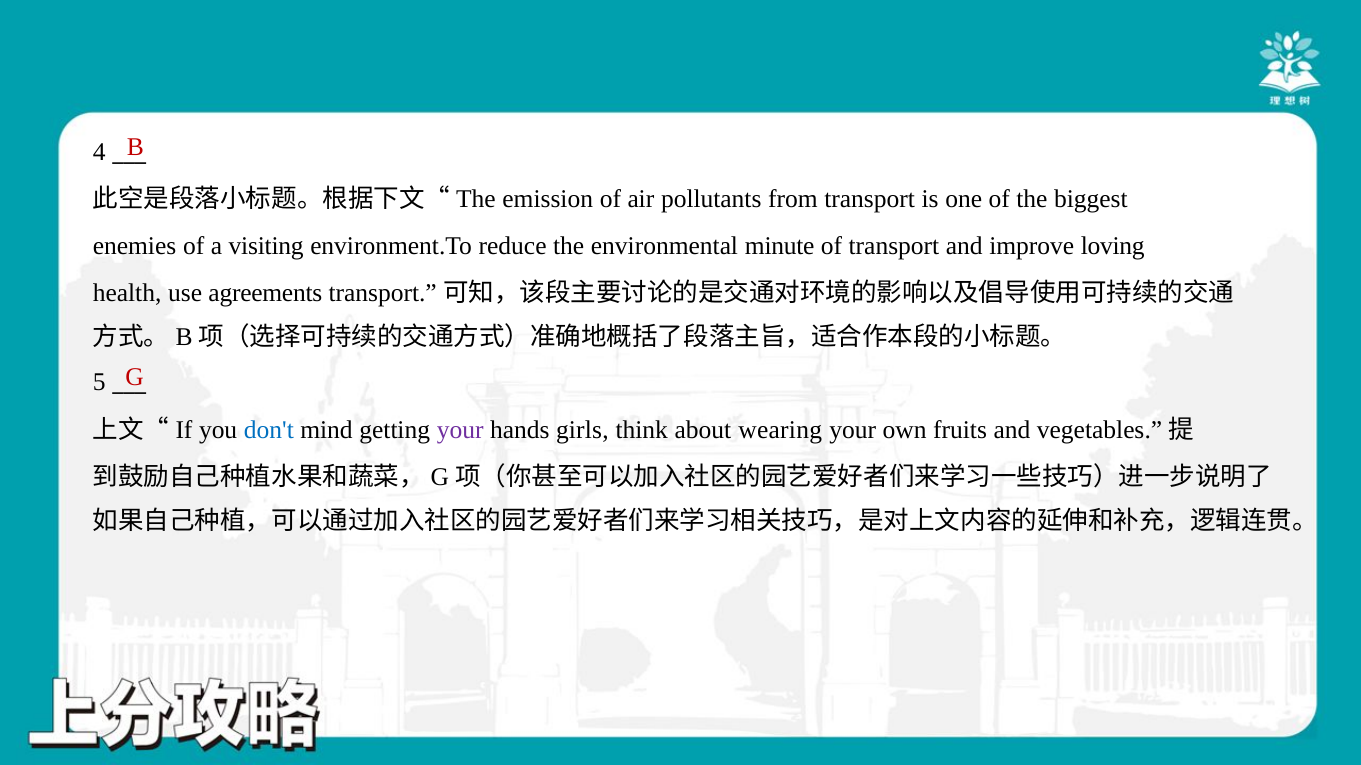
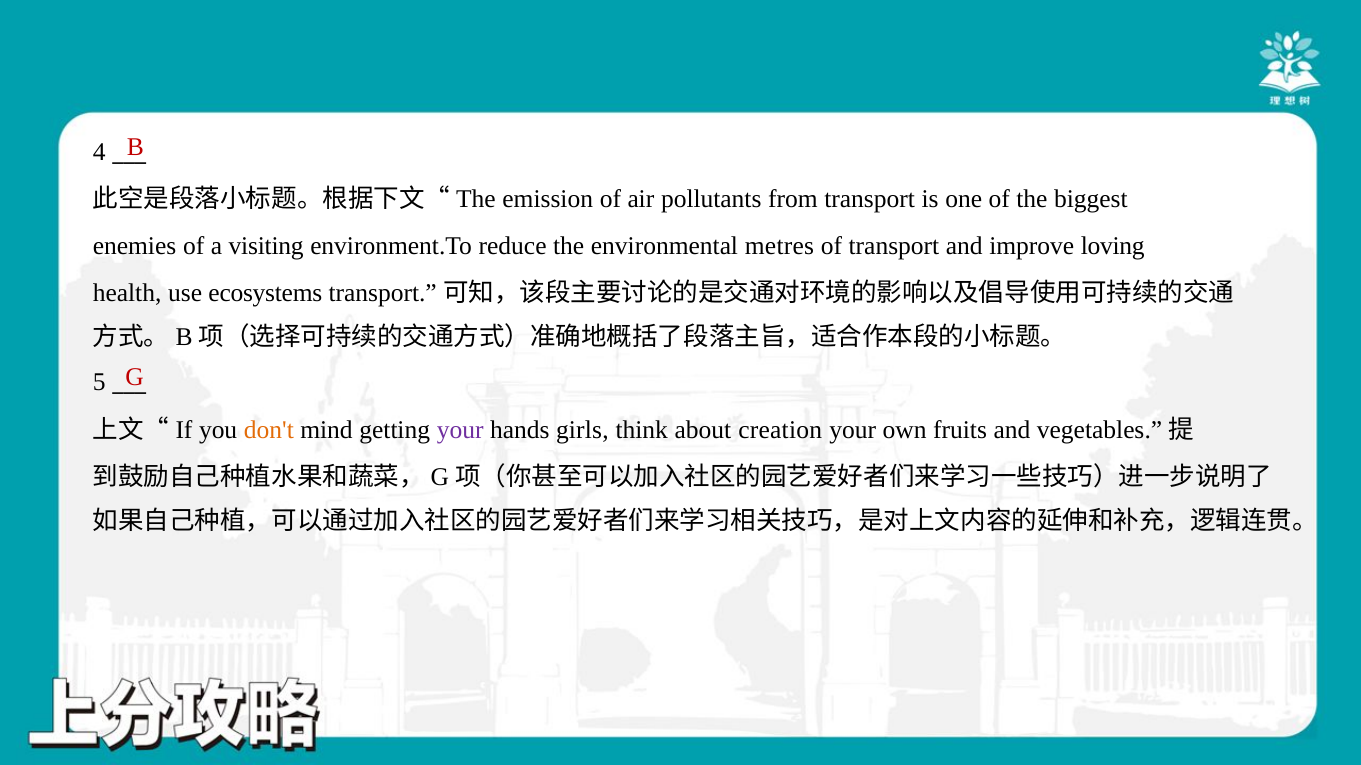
minute: minute -> metres (779, 246)
agreements: agreements -> ecosystems (265, 293)
don't colour: blue -> orange (269, 430)
wearing: wearing -> creation (780, 430)
